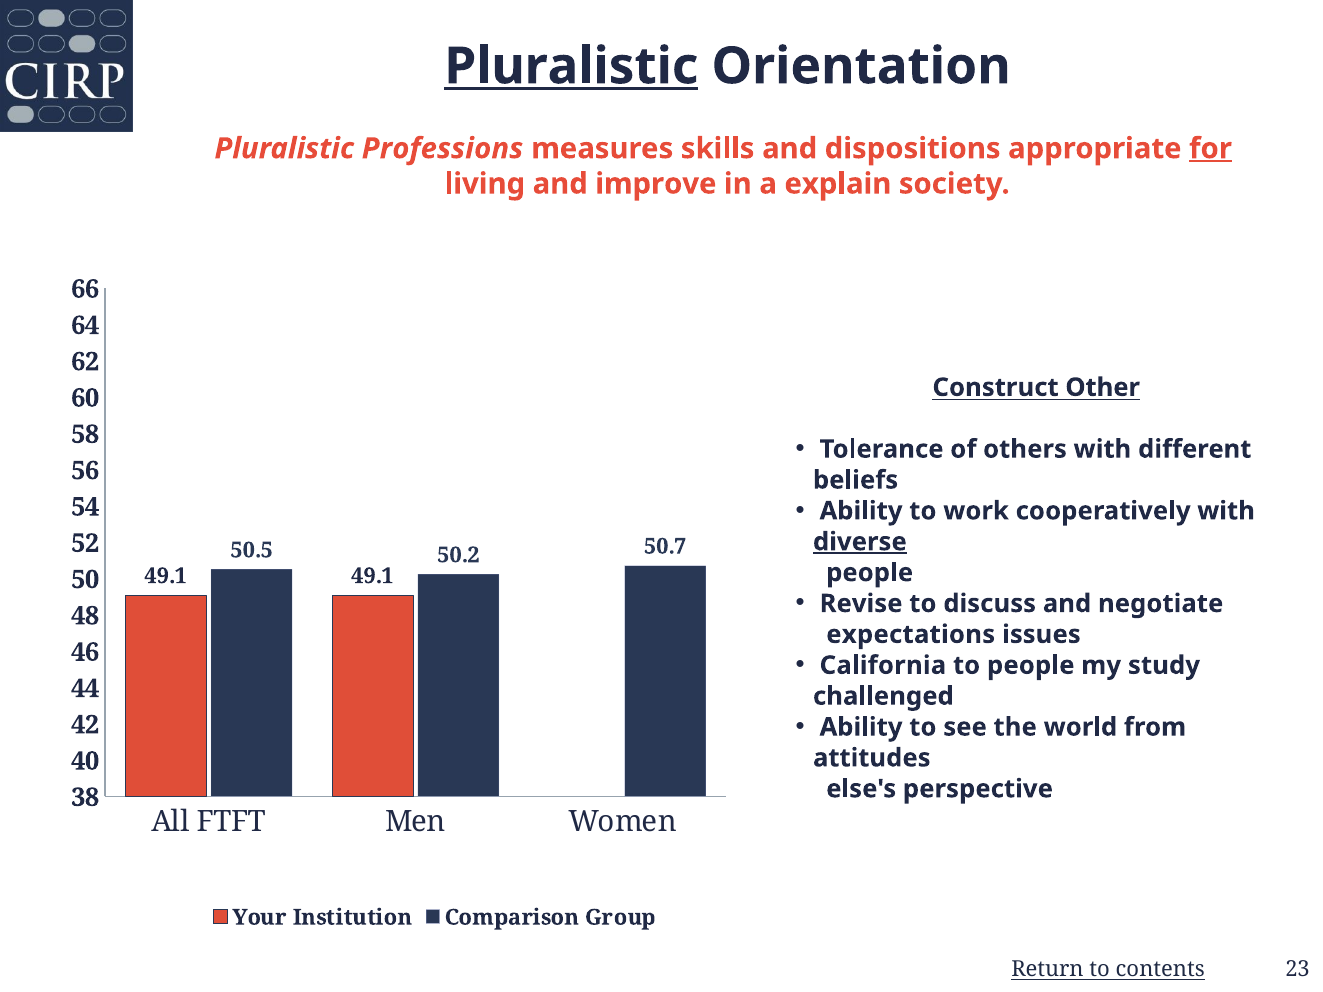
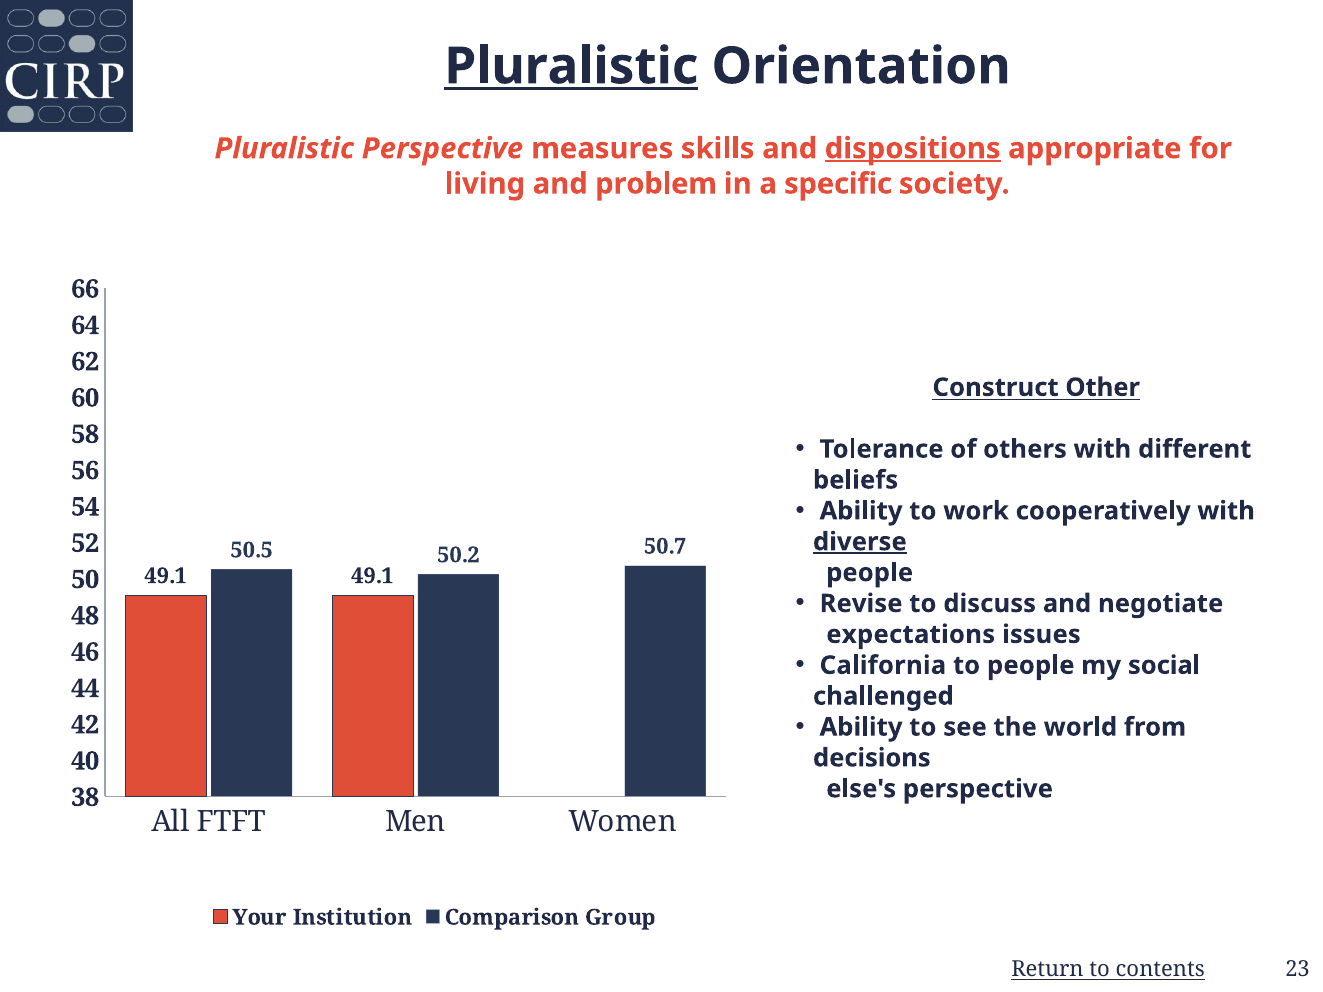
Pluralistic Professions: Professions -> Perspective (442, 149)
dispositions underline: none -> present (913, 149)
for underline: present -> none (1211, 149)
improve: improve -> problem (656, 184)
explain: explain -> specific (838, 184)
study: study -> social (1164, 666)
attitudes: attitudes -> decisions (872, 758)
